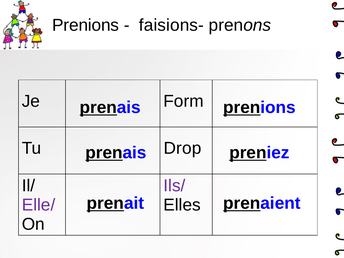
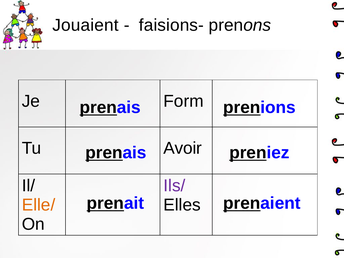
Prenions: Prenions -> Jouaient (85, 25)
Drop: Drop -> Avoir (183, 148)
Elle/ colour: purple -> orange (39, 205)
